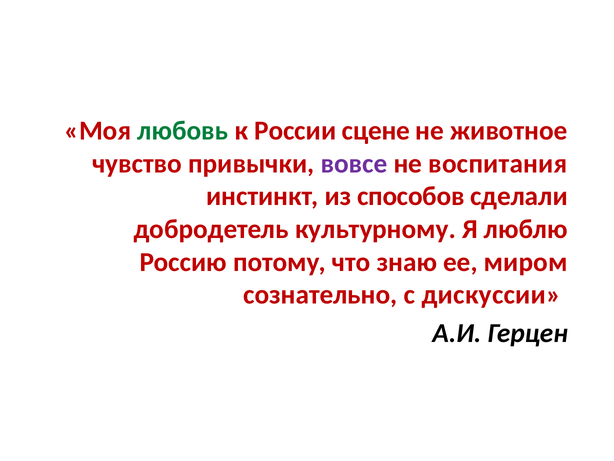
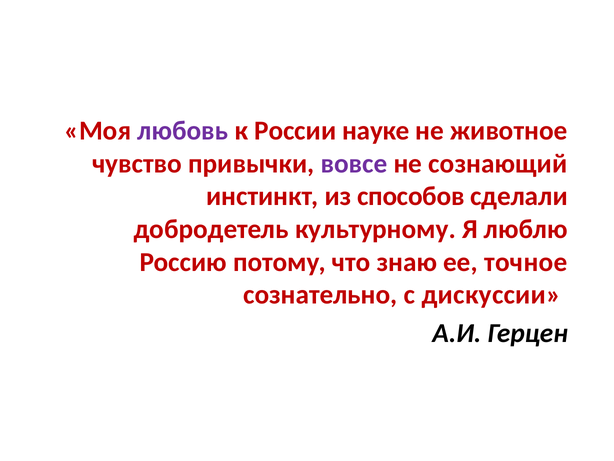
любовь colour: green -> purple (183, 131)
сцене: сцене -> науке (376, 131)
воспитания: воспитания -> сознающий (498, 163)
миром: миром -> точное (526, 262)
